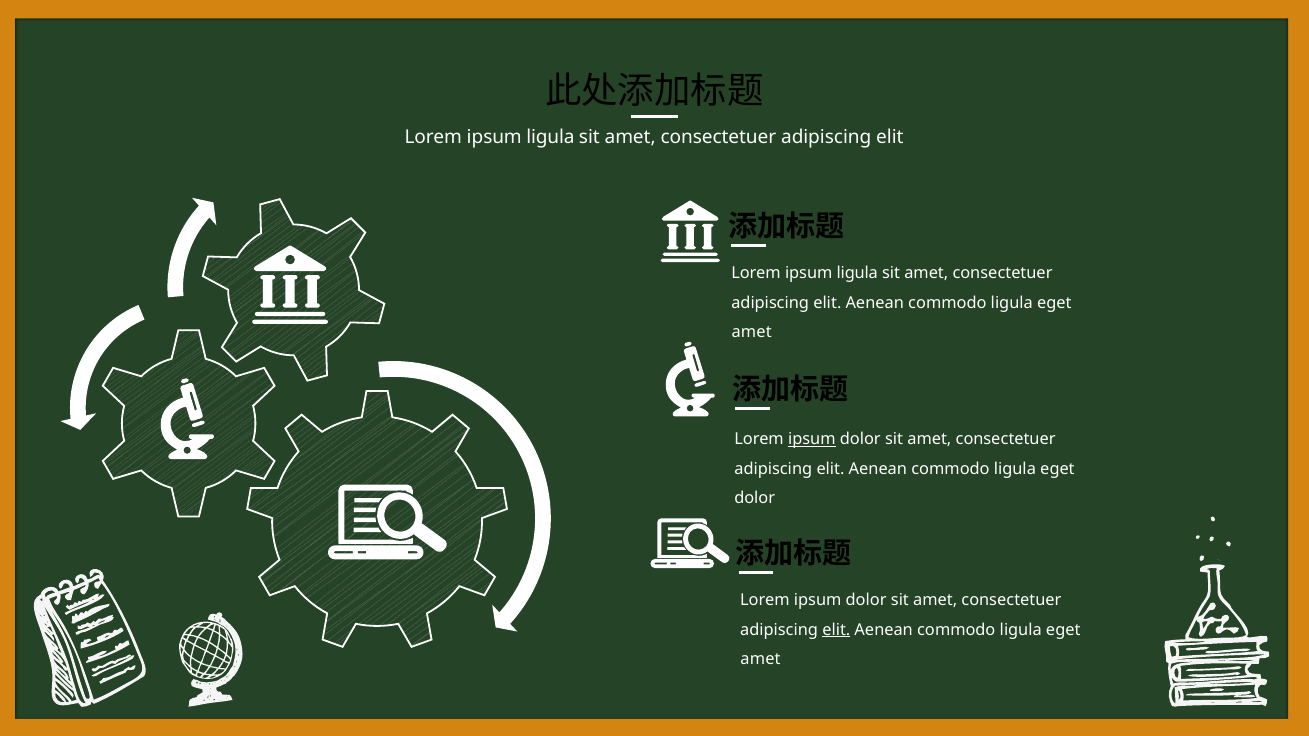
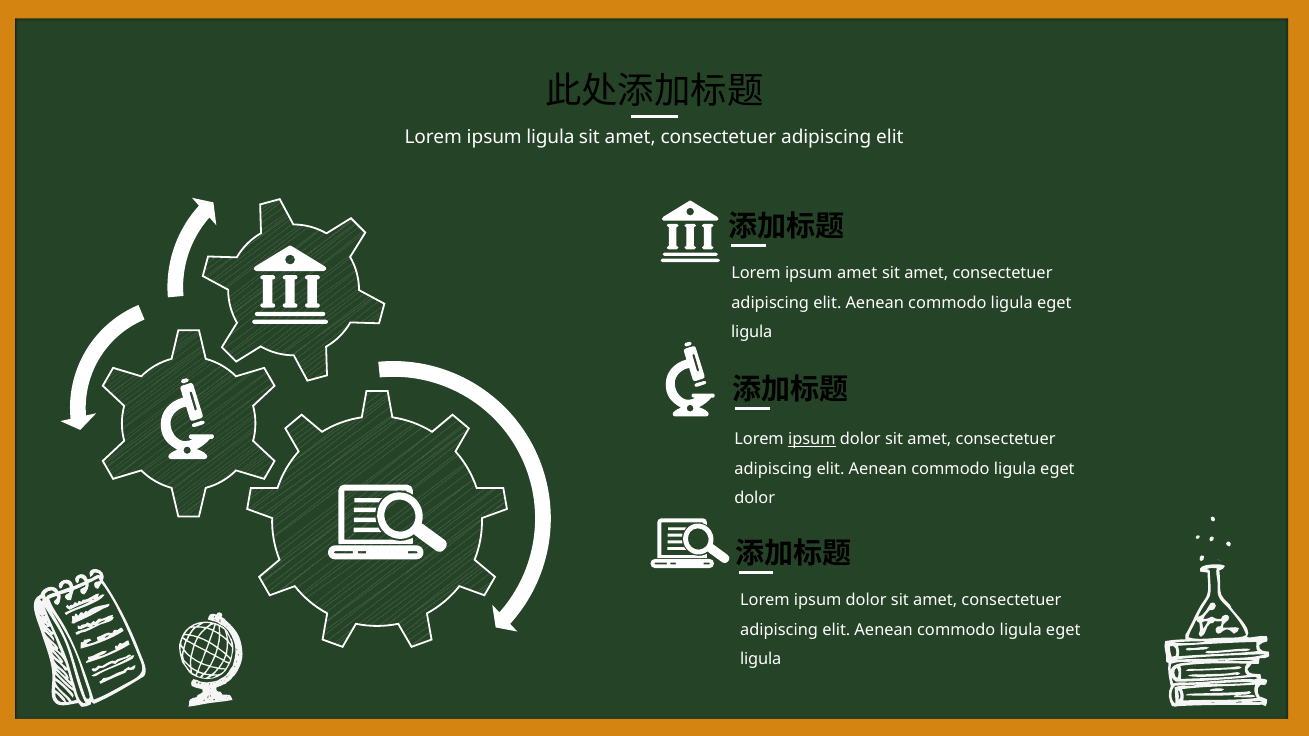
ligula: ligula -> amet (857, 273)
amet: amet -> ligula (752, 333)
elit underline: present -> none (836, 630)
amet: amet -> ligula (761, 659)
